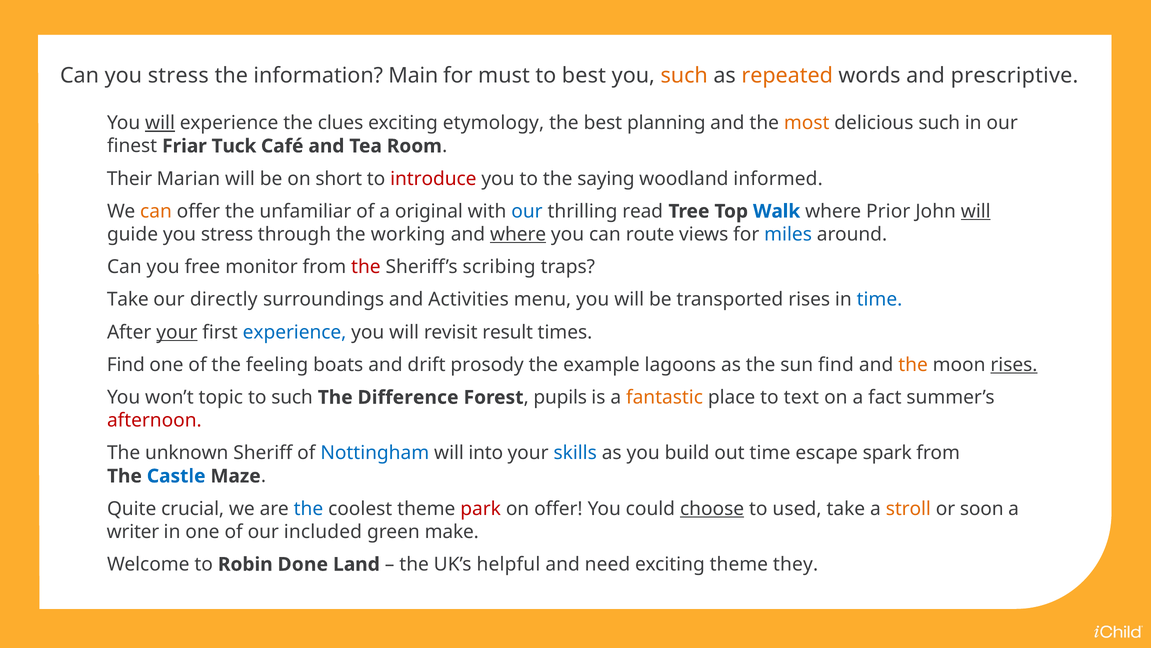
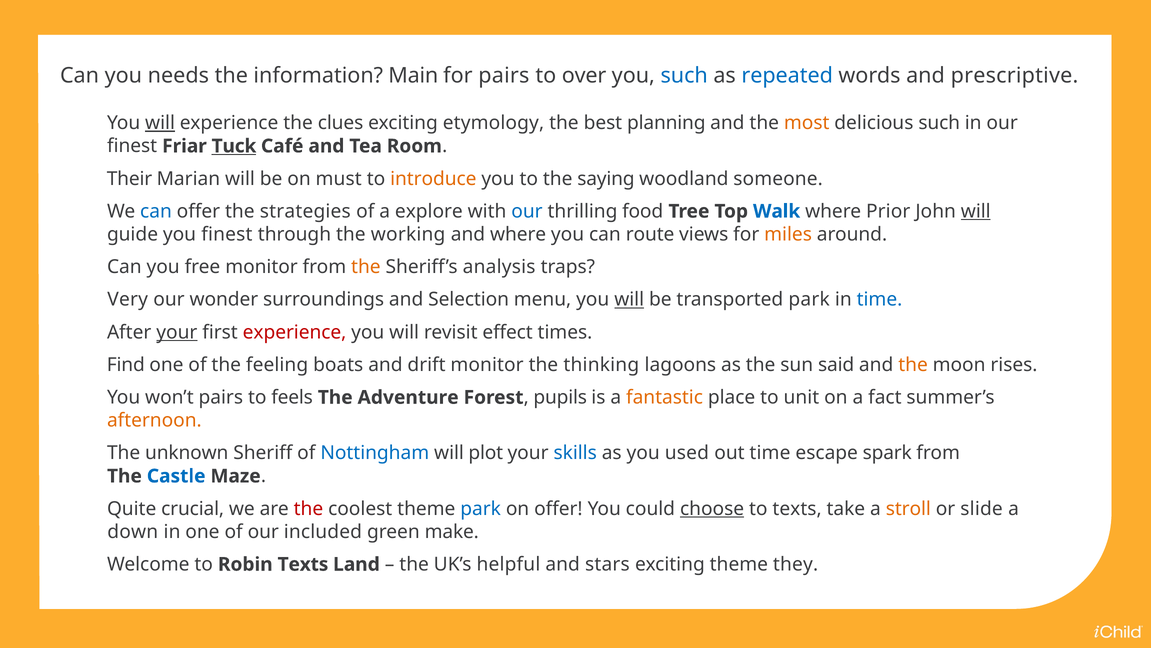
Can you stress: stress -> needs (178, 76)
for must: must -> pairs (504, 76)
to best: best -> over (584, 76)
such colour: orange -> blue (684, 76)
repeated colour: orange -> blue (787, 76)
Tuck underline: none -> present (234, 146)
short: short -> must (339, 179)
introduce colour: red -> orange (433, 179)
informed: informed -> someone (778, 179)
can colour: orange -> blue (156, 211)
unfamiliar: unfamiliar -> strategies (305, 211)
original: original -> explore (429, 211)
read: read -> food (643, 211)
guide you stress: stress -> finest (227, 234)
where underline: present -> none (518, 234)
miles colour: blue -> orange (788, 234)
the colour: red -> orange (366, 267)
scribing: scribing -> analysis (499, 267)
Take: Take -> Very (128, 299)
directly: directly -> wonder (224, 299)
Activities: Activities -> Selection (469, 299)
will underline: none -> present (629, 299)
transported rises: rises -> park (809, 299)
experience colour: blue -> red (295, 332)
result: result -> effect (508, 332)
drift prosody: prosody -> monitor (487, 365)
example: example -> thinking (601, 365)
sun find: find -> said (836, 365)
rises underline: present -> none (1014, 365)
won’t topic: topic -> pairs (221, 397)
to such: such -> feels (292, 397)
Difference: Difference -> Adventure (408, 397)
text: text -> unit (801, 397)
afternoon colour: red -> orange (154, 420)
into: into -> plot (486, 453)
build: build -> used (687, 453)
the colour: blue -> red (308, 508)
park colour: red -> blue (481, 508)
to used: used -> texts (797, 508)
soon: soon -> slide (982, 508)
writer: writer -> down (133, 531)
Robin Done: Done -> Texts (303, 564)
need: need -> stars (607, 564)
